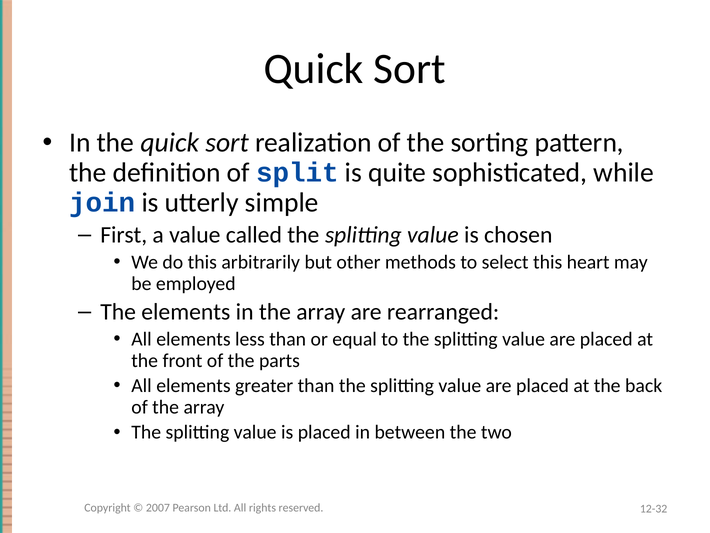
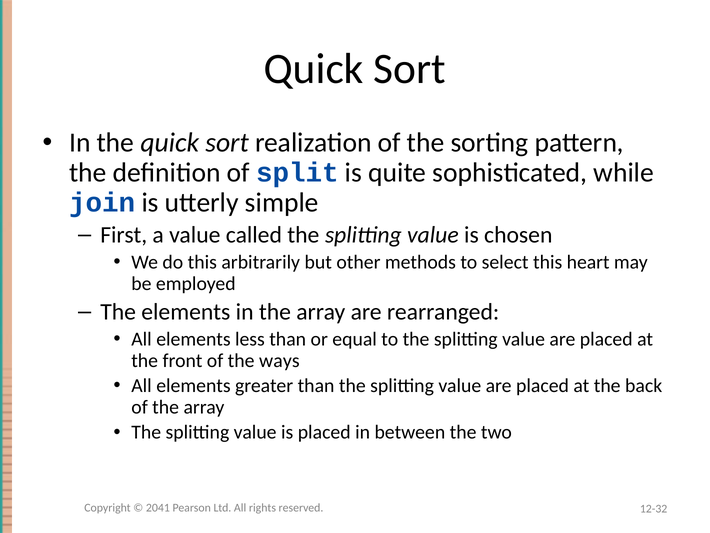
parts: parts -> ways (279, 360)
2007: 2007 -> 2041 (158, 507)
